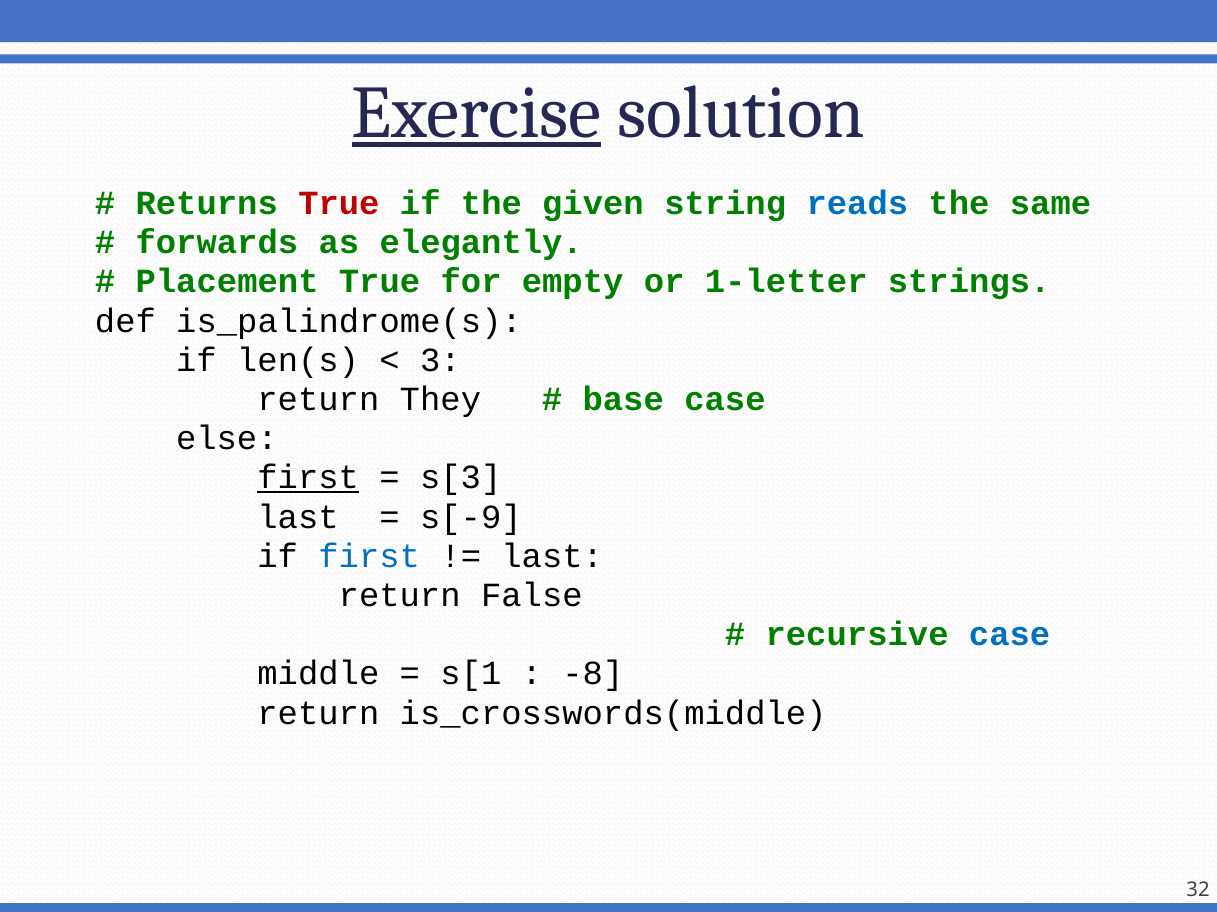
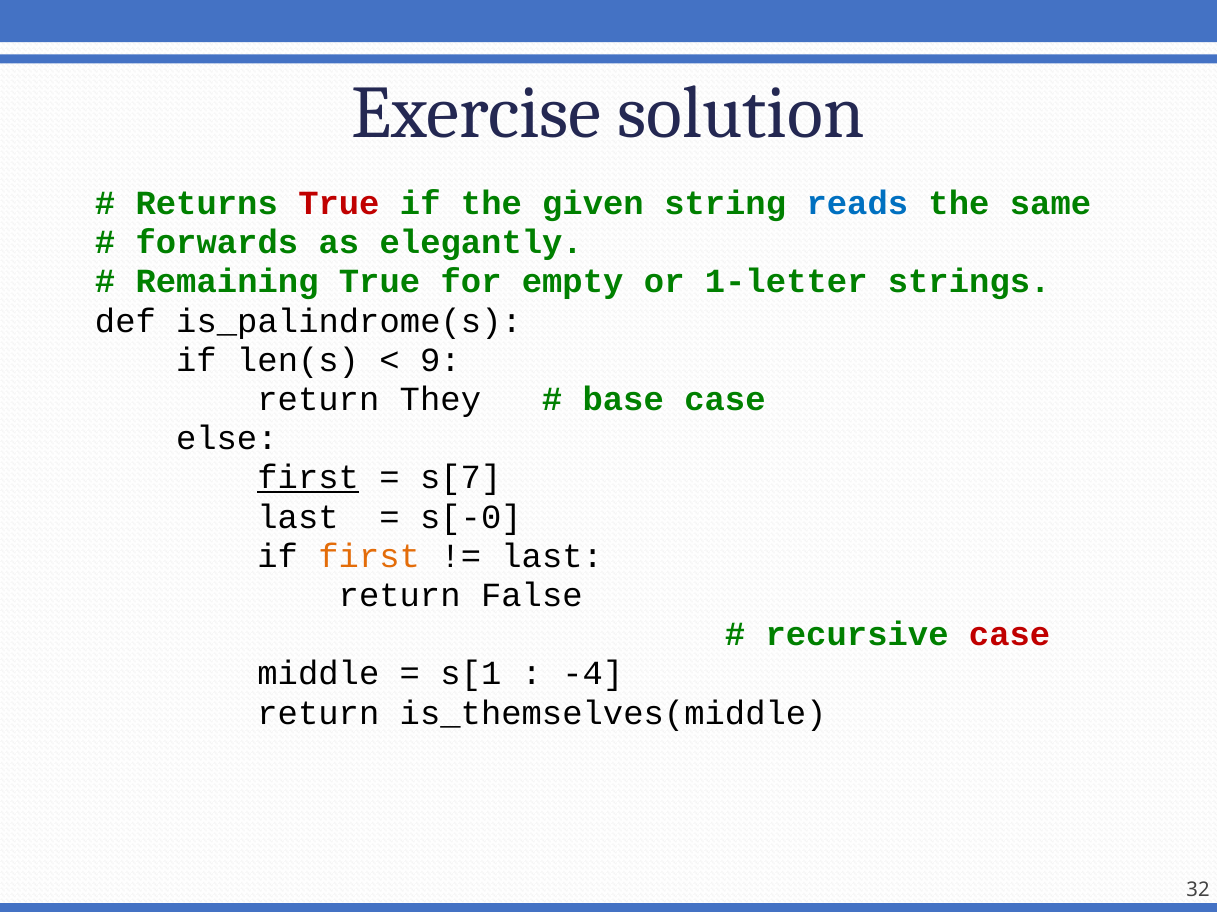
Exercise underline: present -> none (476, 113)
Placement: Placement -> Remaining (227, 282)
3: 3 -> 9 (440, 360)
s[3: s[3 -> s[7 (461, 478)
s[-9: s[-9 -> s[-0 (471, 517)
first colour: blue -> orange (369, 557)
case colour: blue -> red (1010, 635)
-8: -8 -> -4 (593, 674)
is_crosswords(middle: is_crosswords(middle -> is_themselves(middle (613, 714)
